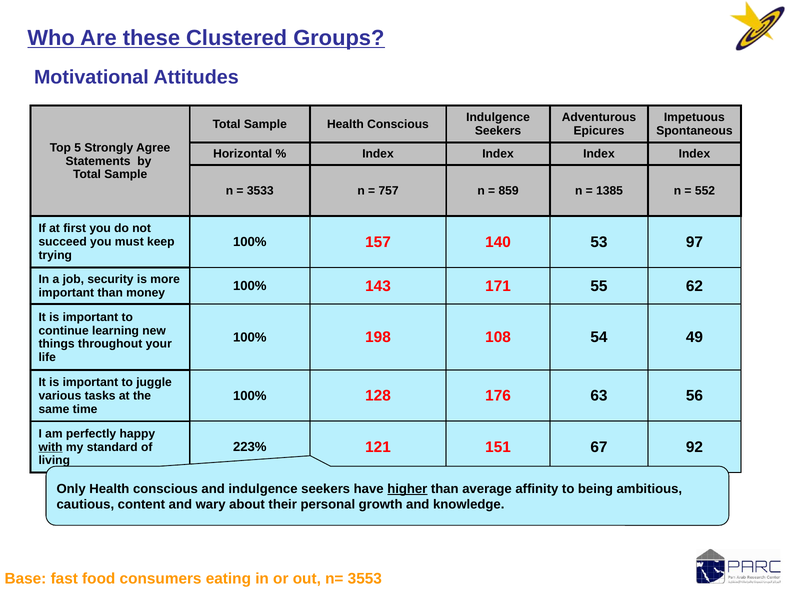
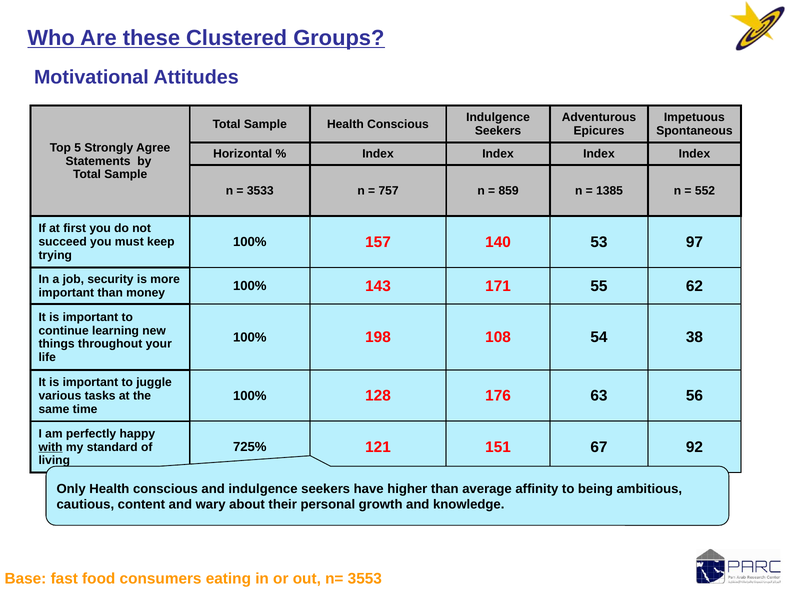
49: 49 -> 38 (694, 337)
223%: 223% -> 725% (250, 447)
higher underline: present -> none (407, 489)
